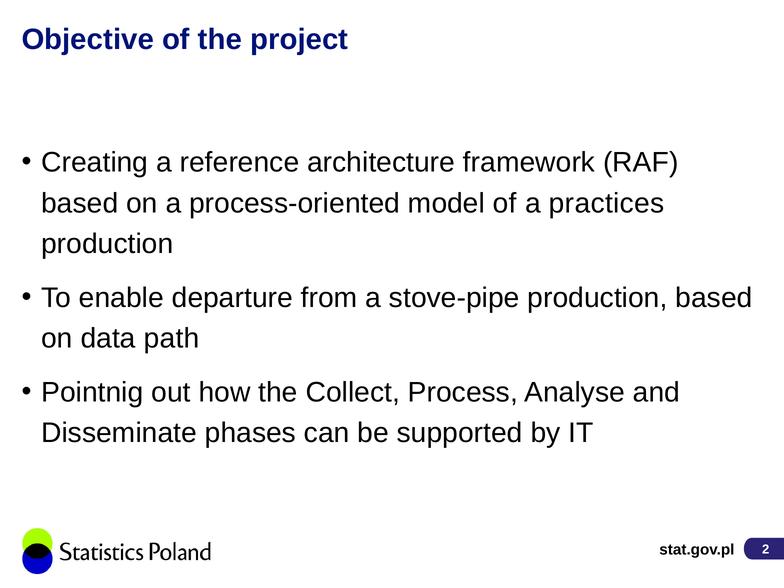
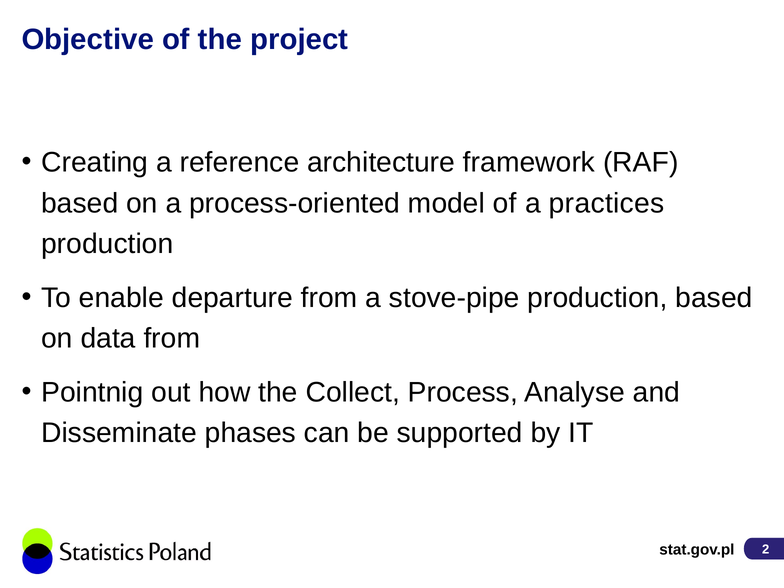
data path: path -> from (172, 339)
